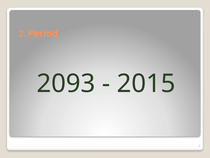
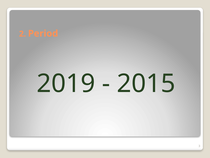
2093: 2093 -> 2019 (66, 83)
